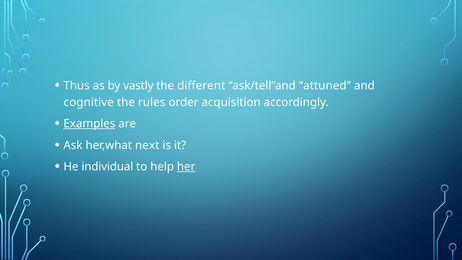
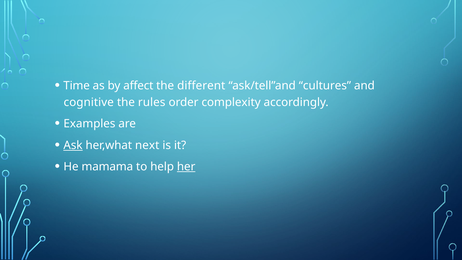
Thus: Thus -> Time (77, 86)
vastly: vastly -> affect (138, 86)
attuned: attuned -> cultures (325, 86)
acquisition: acquisition -> complexity (231, 102)
Examples underline: present -> none (89, 124)
Ask underline: none -> present (73, 145)
individual: individual -> mamama (107, 167)
